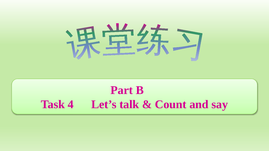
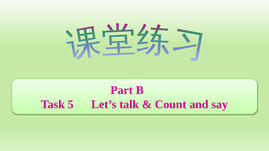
4: 4 -> 5 (71, 105)
